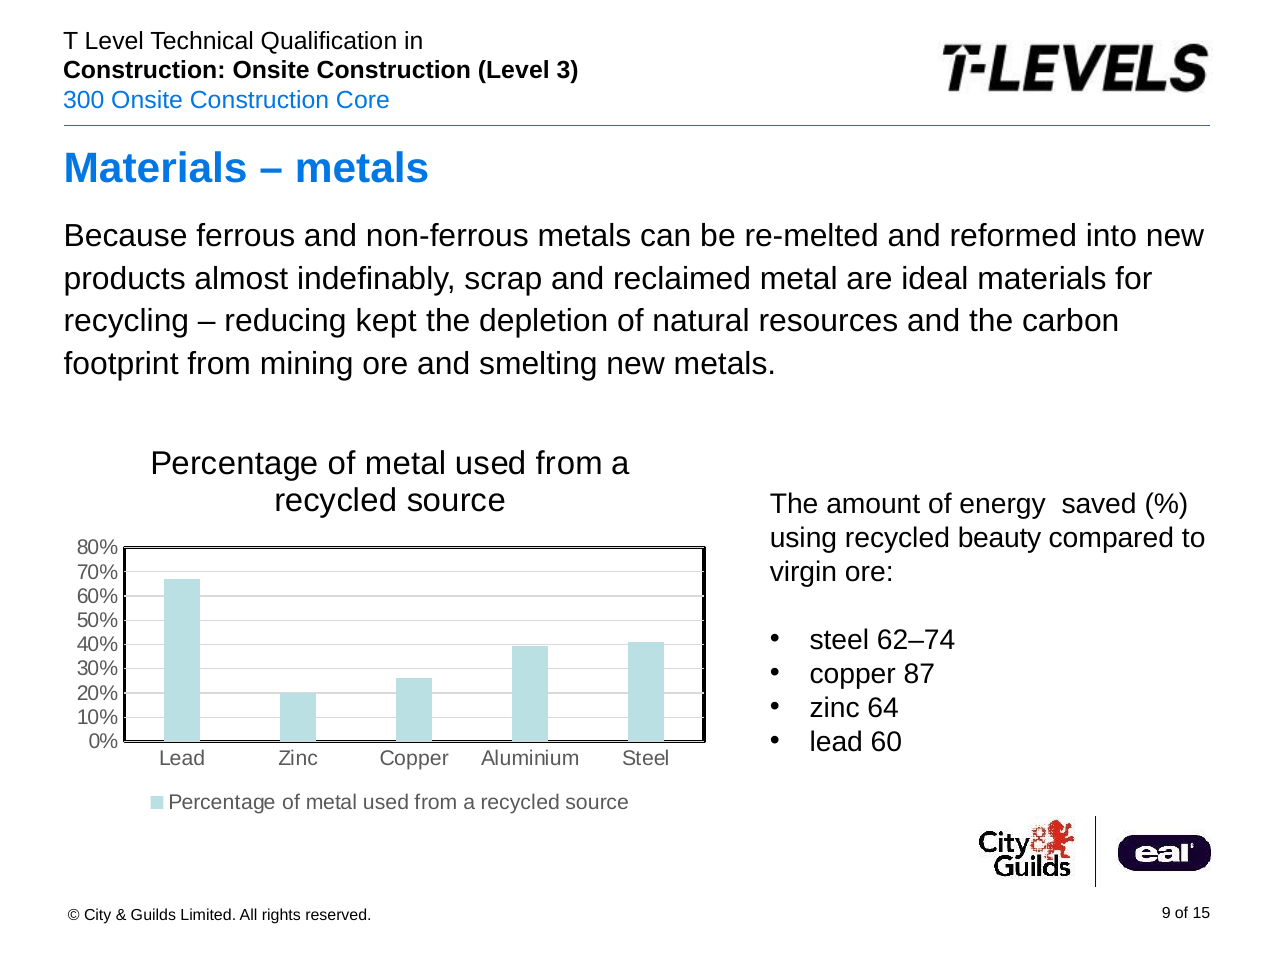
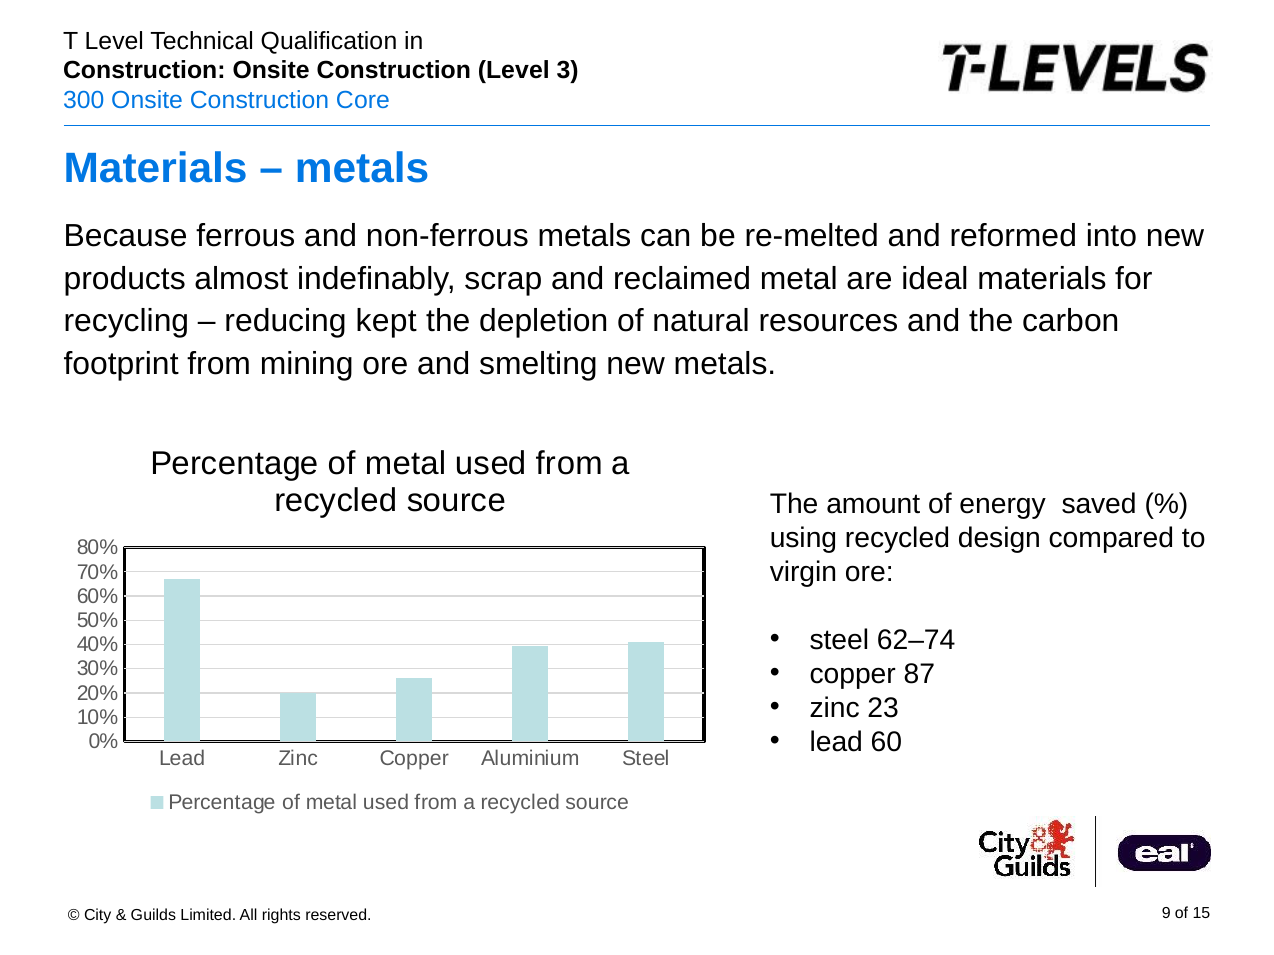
beauty: beauty -> design (999, 538)
64: 64 -> 23 (883, 708)
